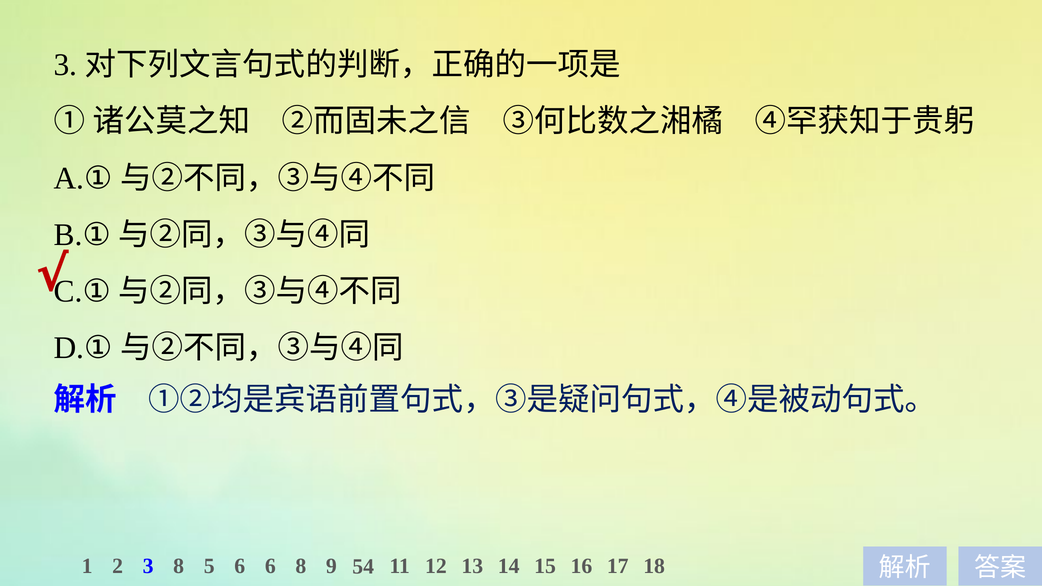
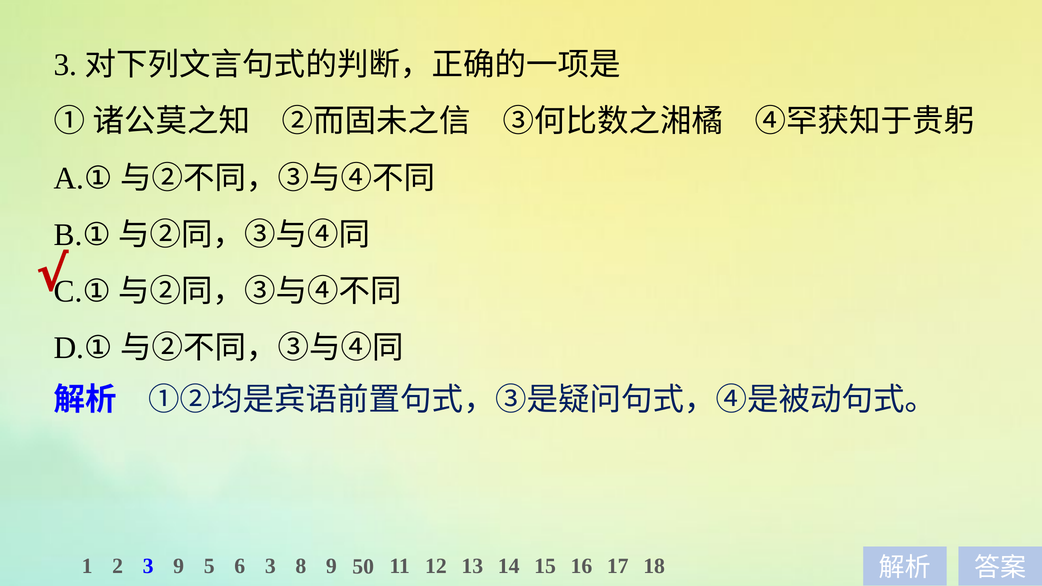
3 8: 8 -> 9 (179, 566)
6 6: 6 -> 3 (270, 566)
54: 54 -> 50 (363, 567)
